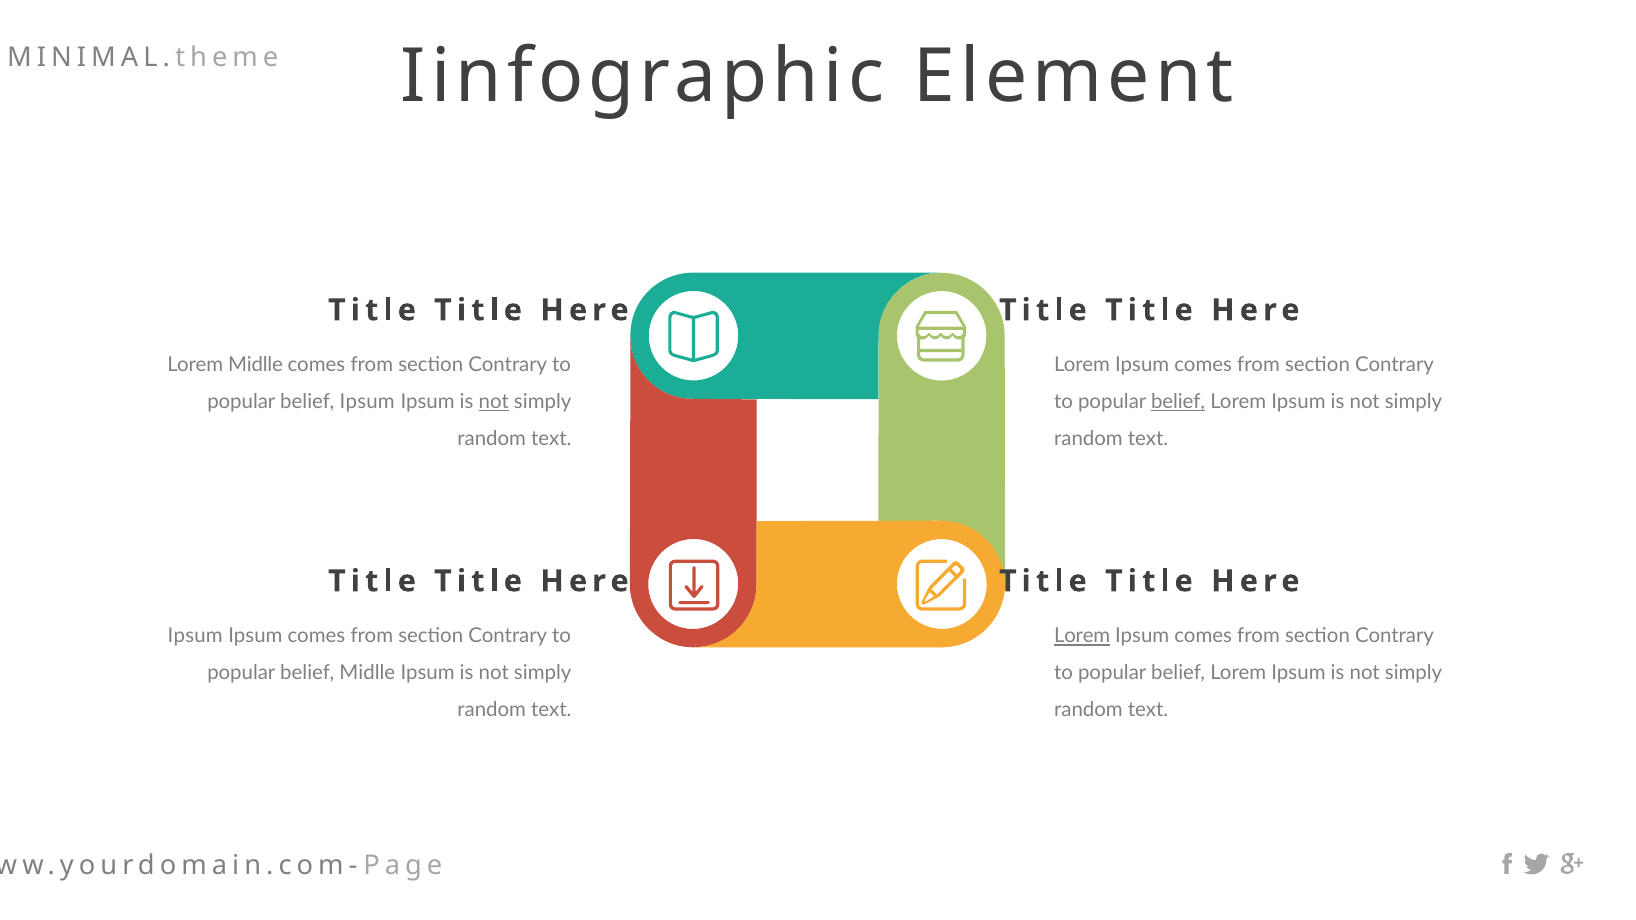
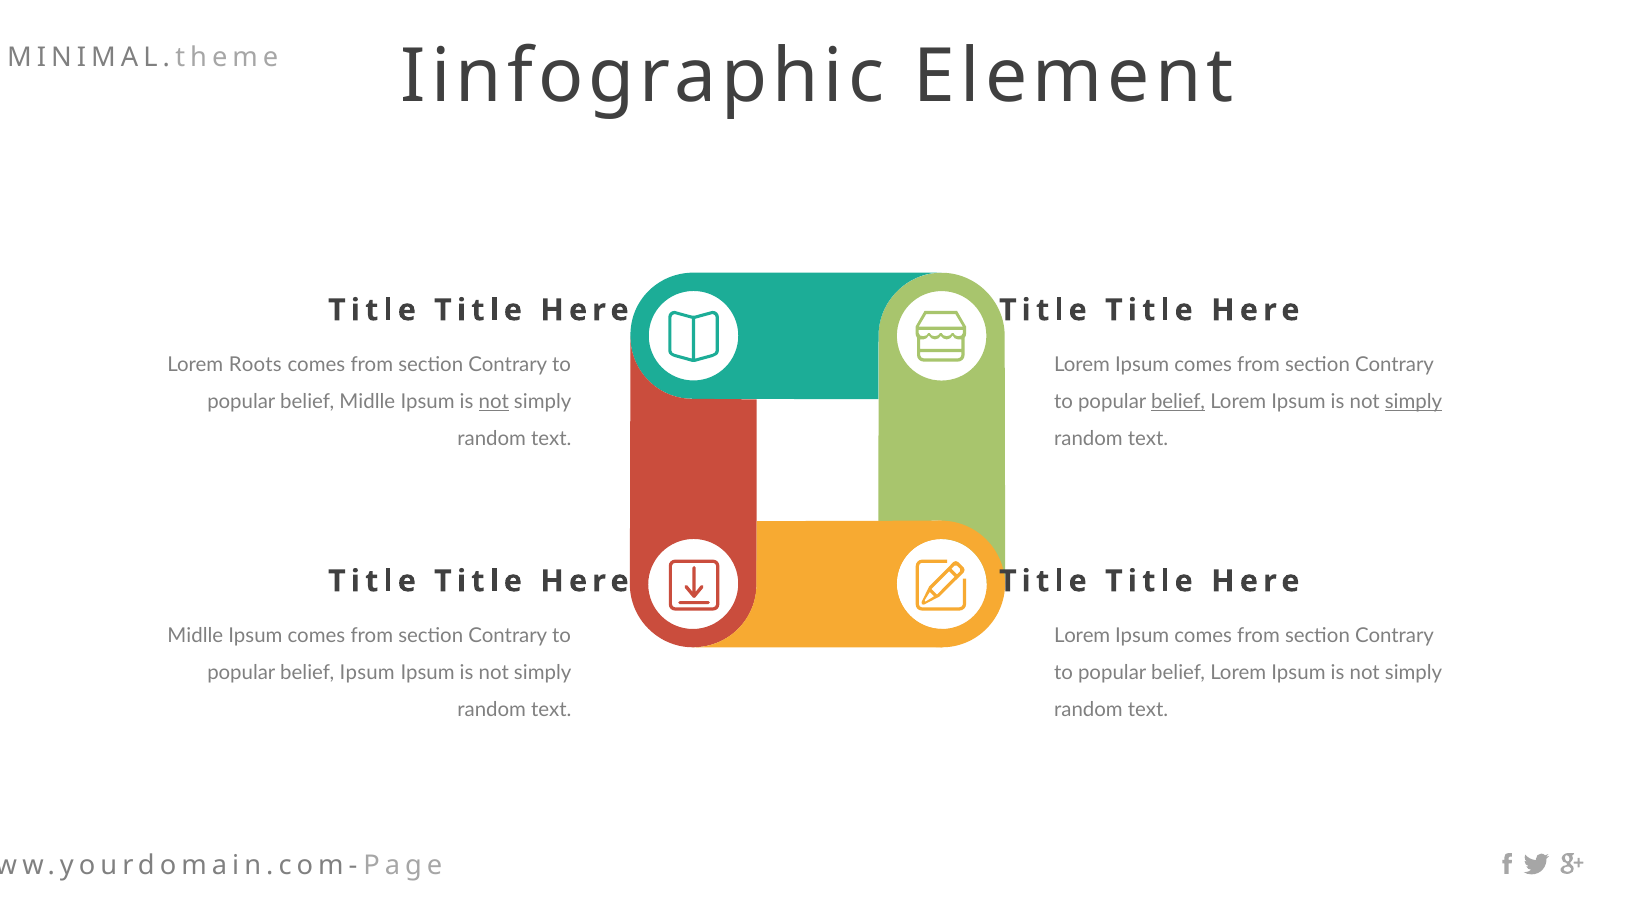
Lorem Midlle: Midlle -> Roots (255, 365)
belief Ipsum: Ipsum -> Midlle (367, 402)
simply underline: none -> present (1414, 402)
Ipsum: Ipsum -> Midlle (195, 636)
Lorem underline: present -> none (1082, 636)
belief Midlle: Midlle -> Ipsum (367, 673)
